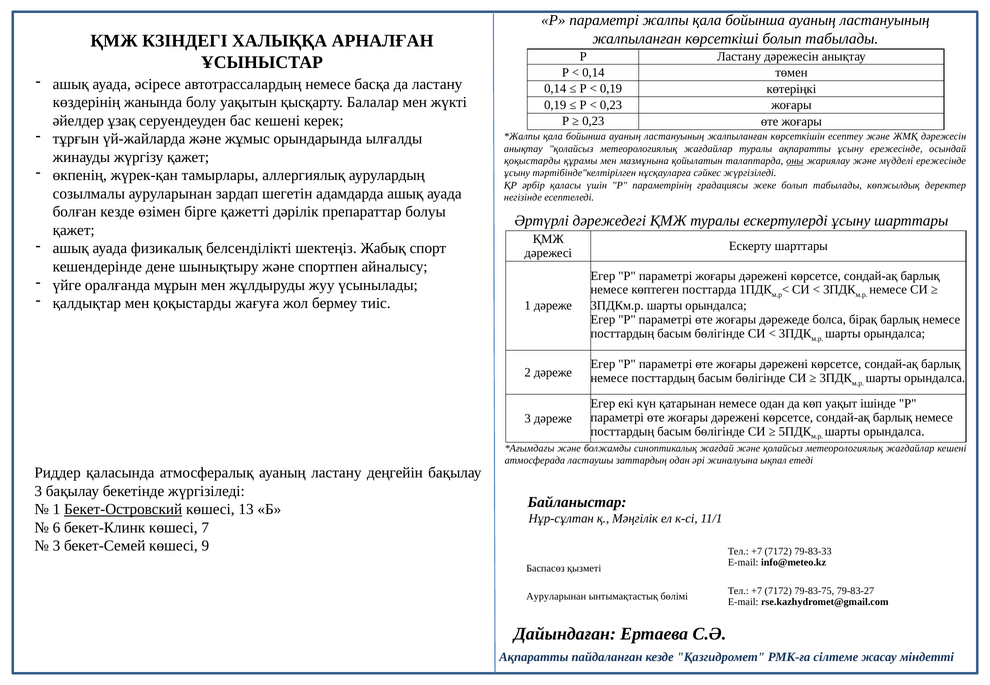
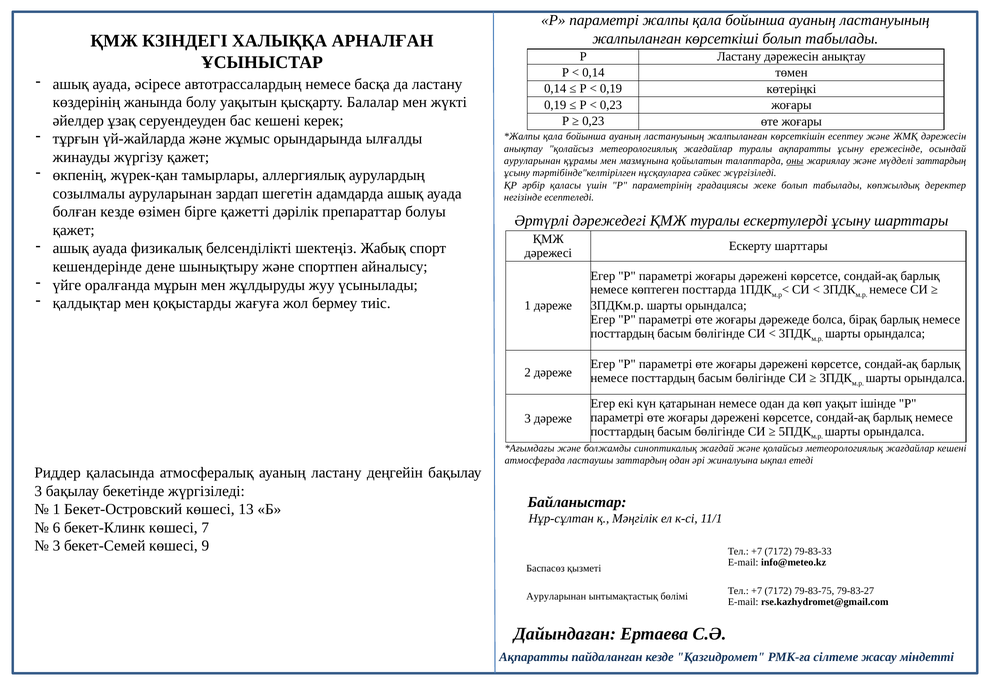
қоқыстарды: қоқыстарды -> ауруларынан (532, 161)
мүдделі ережесінде: ережесінде -> заттардың (941, 161)
Бекет-Островский underline: present -> none (123, 510)
